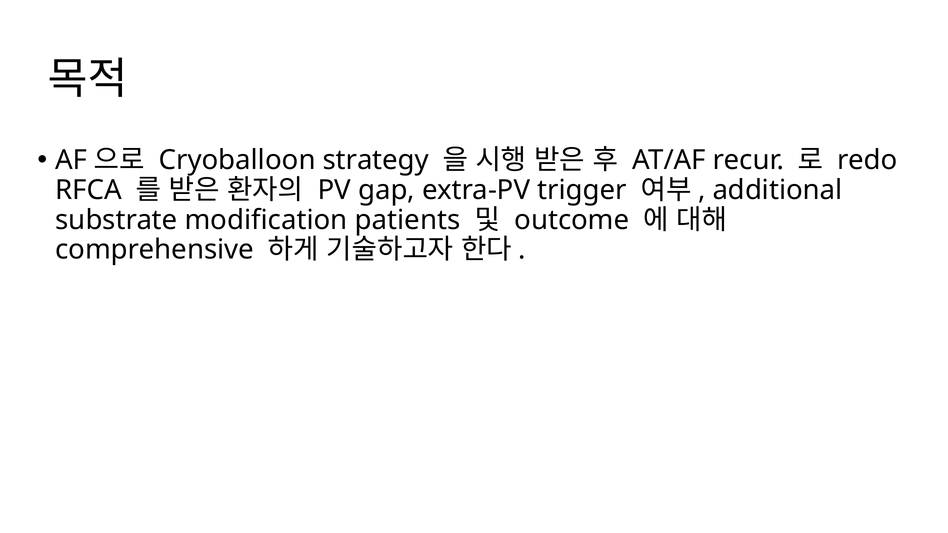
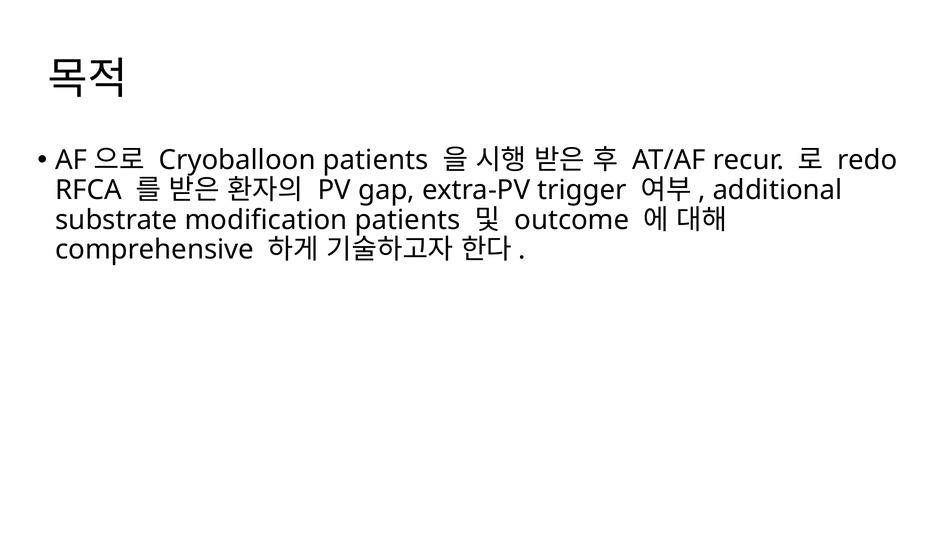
Cryoballoon strategy: strategy -> patients (376, 160)
